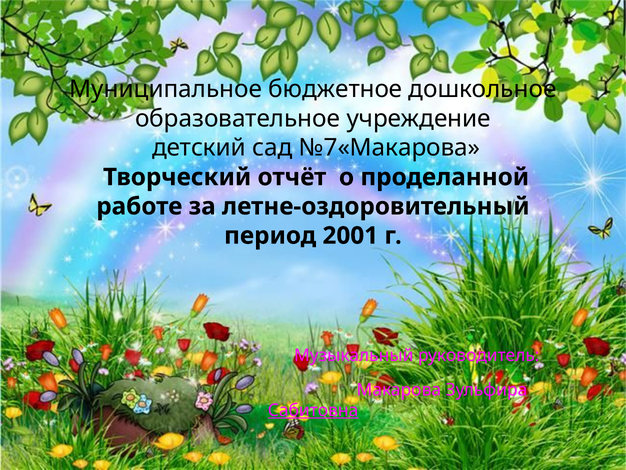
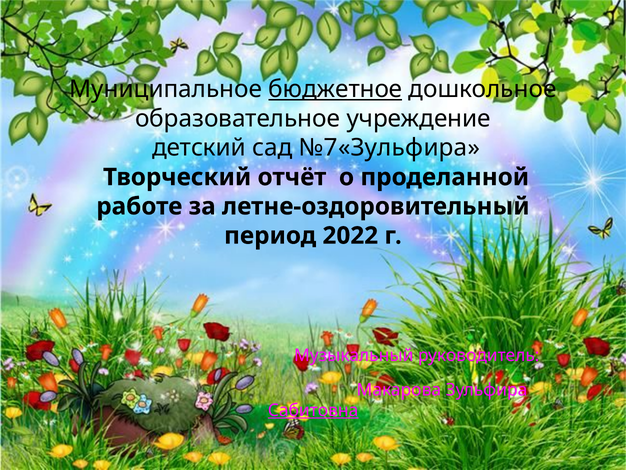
бюджетное underline: none -> present (335, 89)
№7«Макарова: №7«Макарова -> №7«Зульфира (389, 148)
2001: 2001 -> 2022 (350, 235)
